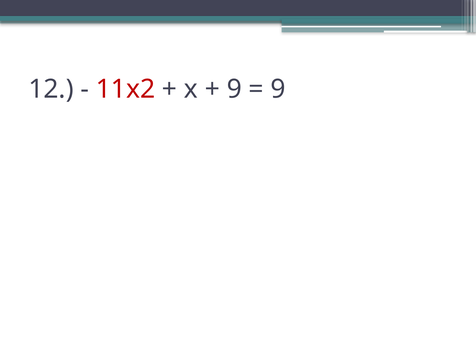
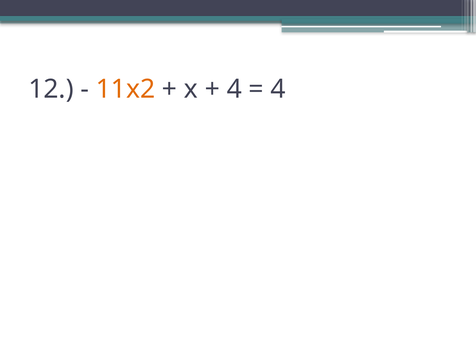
11x2 colour: red -> orange (126, 89)
9: 9 -> 4 (234, 89)
9: 9 -> 4 (278, 89)
